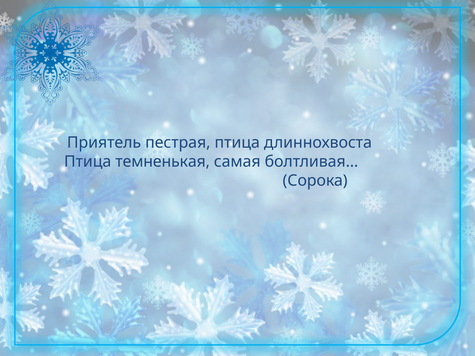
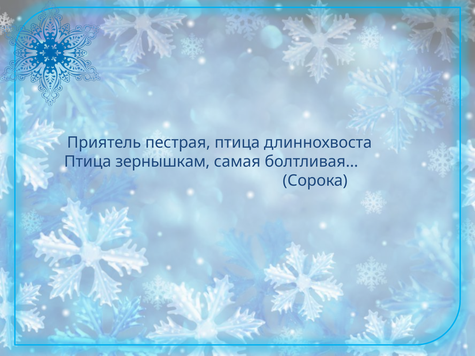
темненькая: темненькая -> зернышкам (163, 162)
